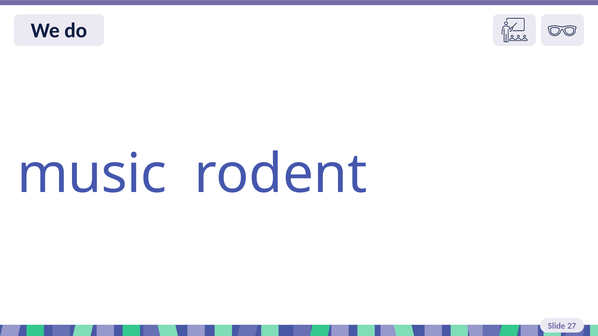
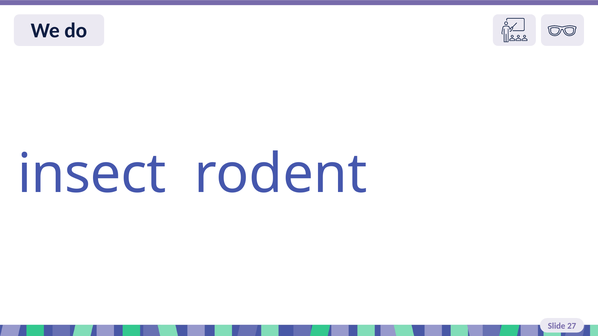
music: music -> insect (92, 174)
